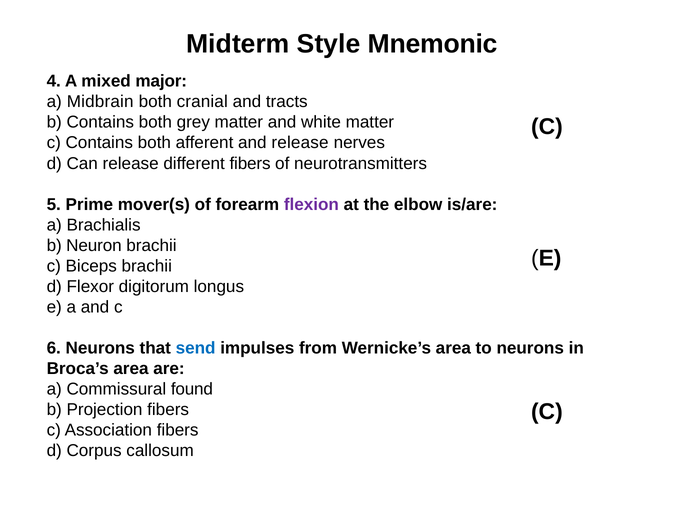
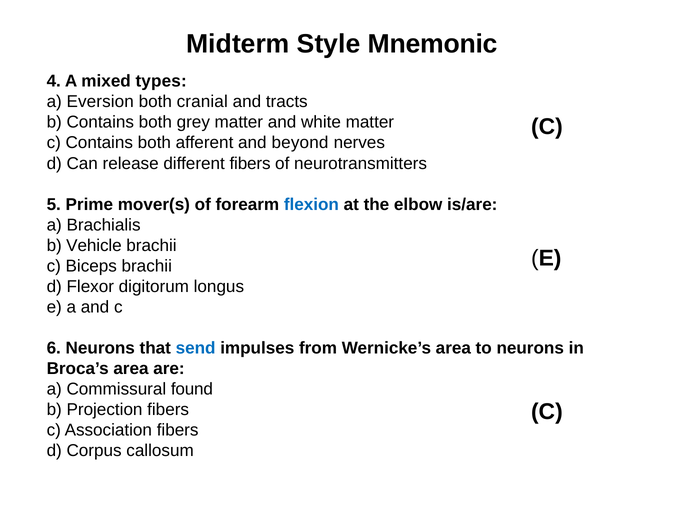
major: major -> types (161, 81)
Midbrain: Midbrain -> Eversion (100, 102)
and release: release -> beyond (300, 143)
flexion colour: purple -> blue (311, 204)
Neuron: Neuron -> Vehicle (94, 245)
